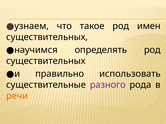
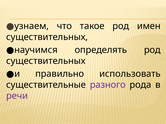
речи colour: orange -> purple (17, 96)
